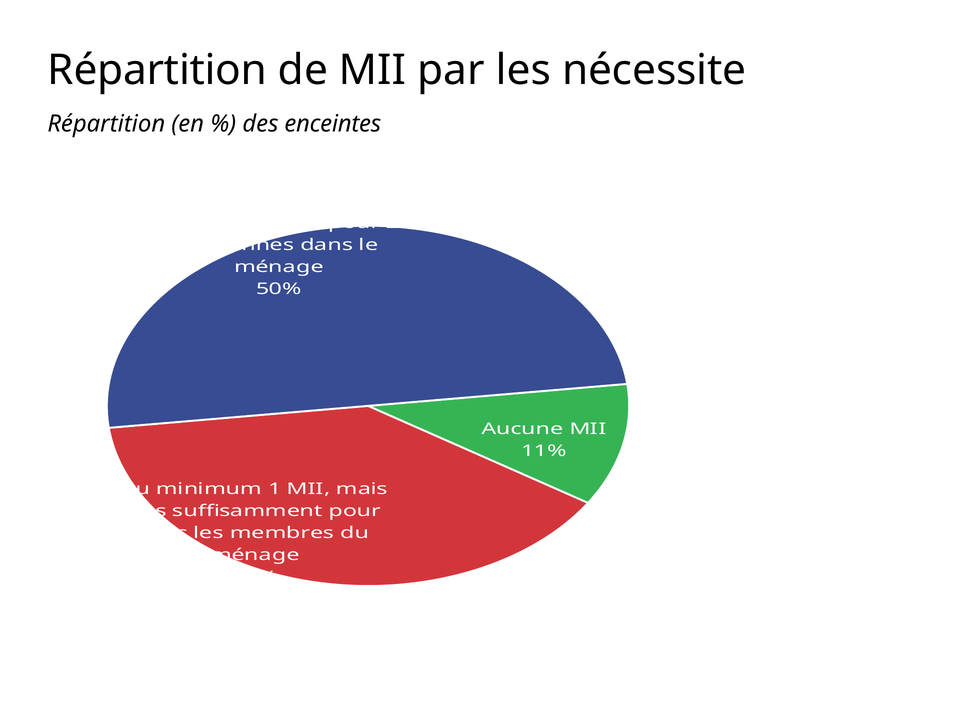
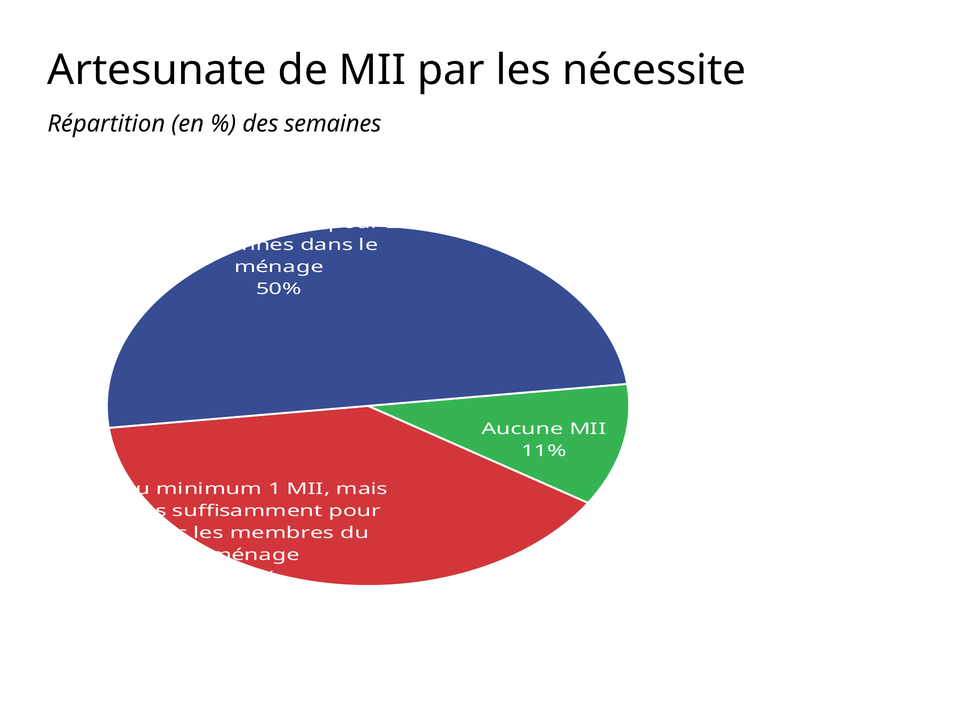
Répartition: Répartition -> Artesunate (157, 70)
enceintes: enceintes -> semaines (333, 124)
